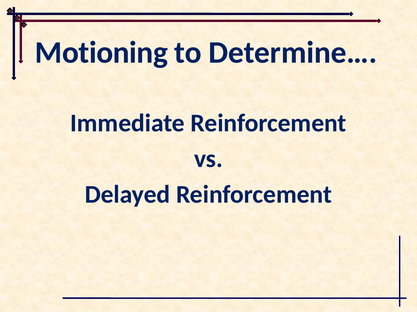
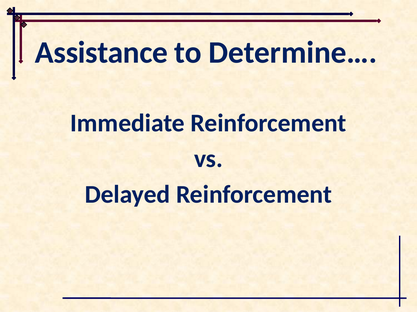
Motioning: Motioning -> Assistance (101, 53)
